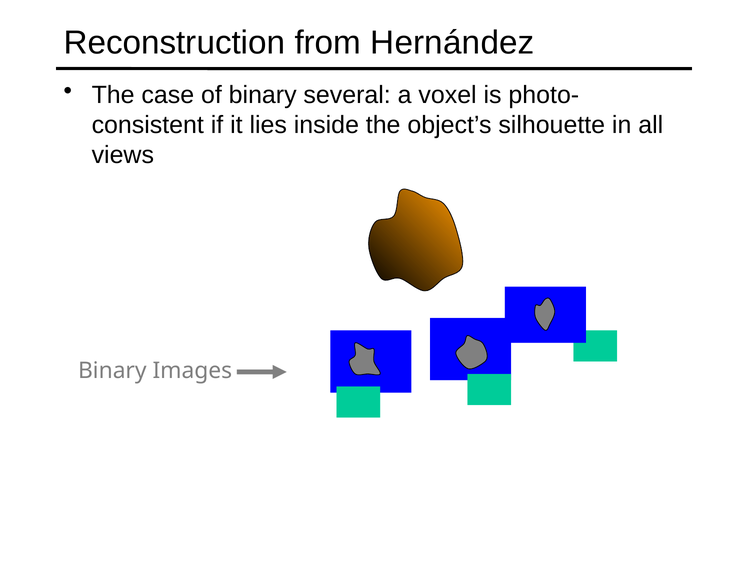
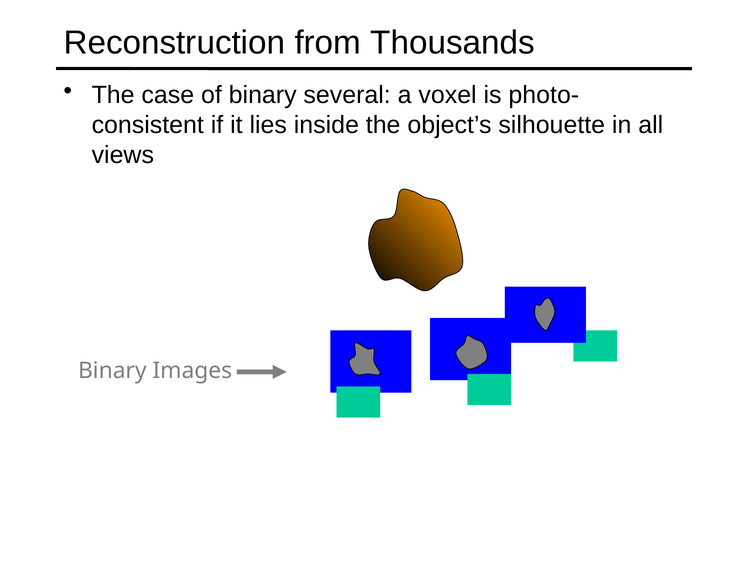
Hernández: Hernández -> Thousands (453, 43)
